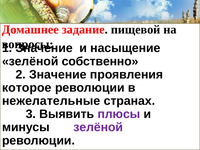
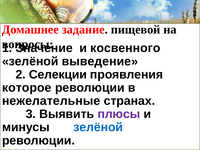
насыщение: насыщение -> косвенного (125, 48)
собственно: собственно -> выведение (100, 61)
2 Значение: Значение -> Селекции (58, 75)
зелёной colour: purple -> blue (98, 127)
